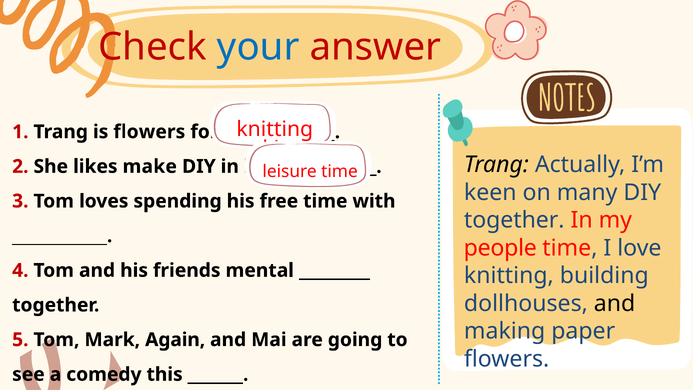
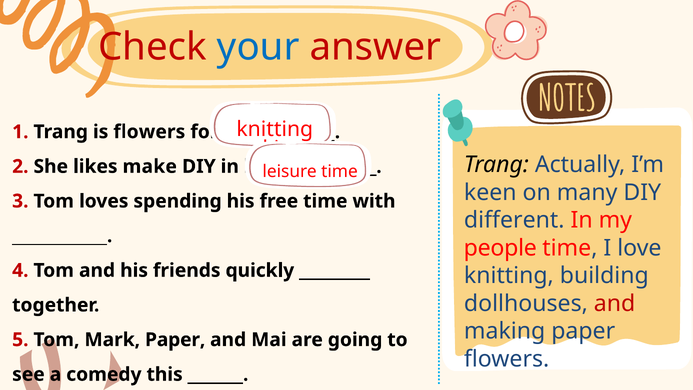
together: together -> different (514, 220)
mental: mental -> quickly (260, 270)
and colour: black -> red (615, 303)
Mark Again: Again -> Paper (175, 340)
